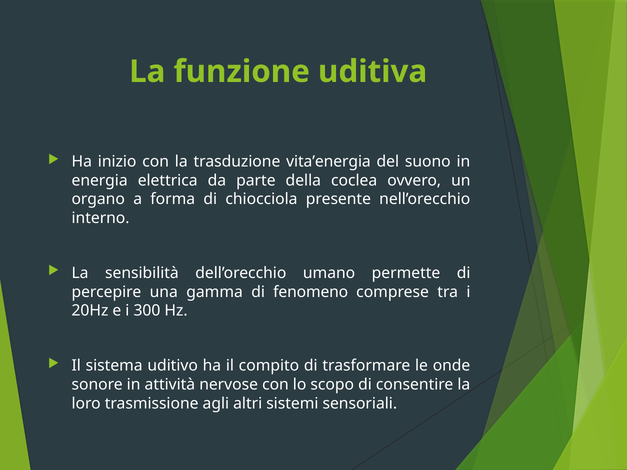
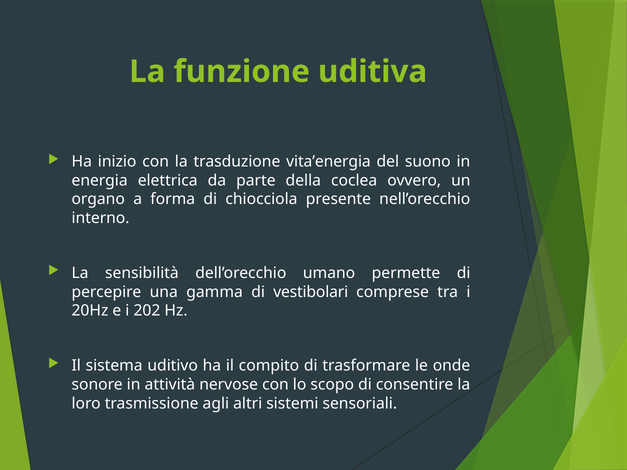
fenomeno: fenomeno -> vestibolari (311, 292)
300: 300 -> 202 (147, 311)
